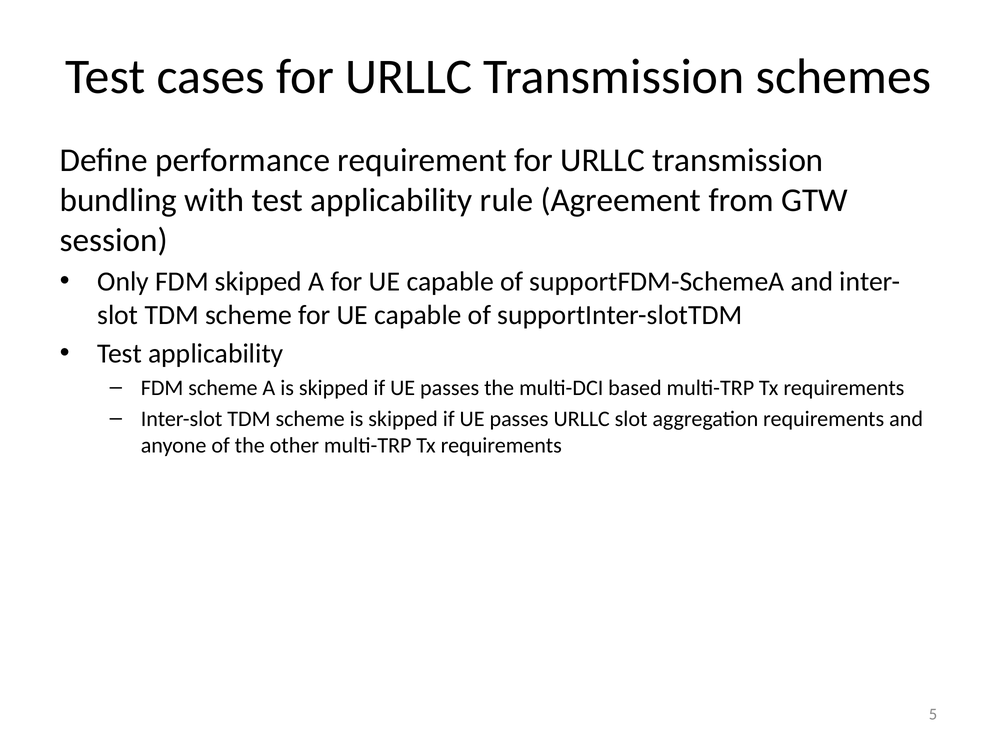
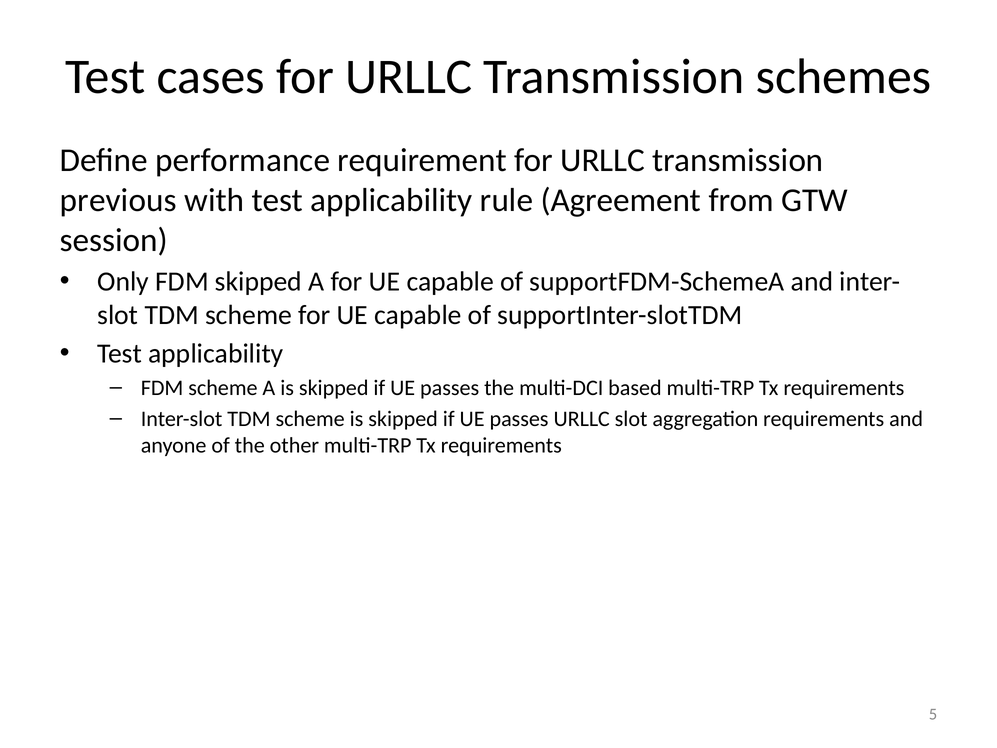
bundling: bundling -> previous (118, 200)
